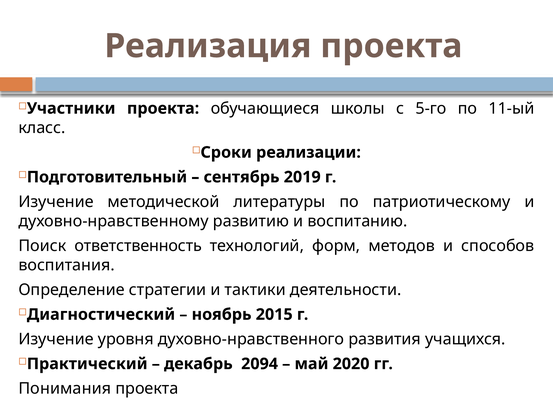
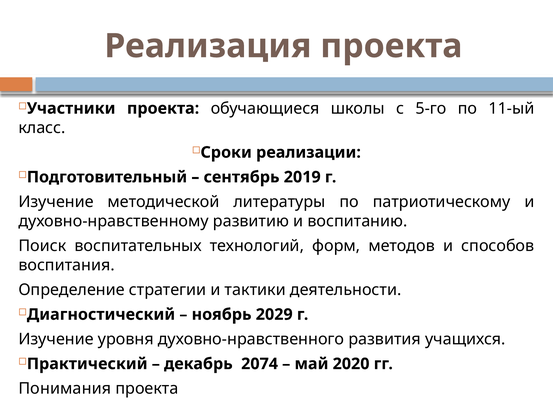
ответственность: ответственность -> воспитательных (138, 246)
2015: 2015 -> 2029 (274, 315)
2094: 2094 -> 2074 (260, 365)
